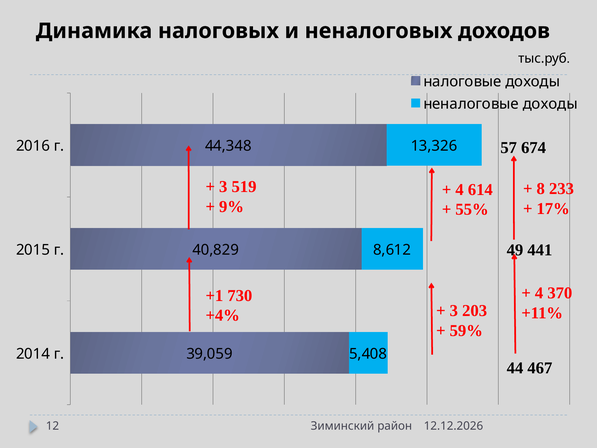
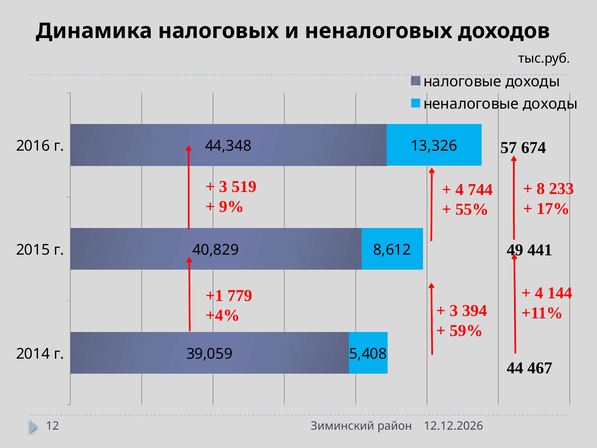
614: 614 -> 744 (480, 189)
370: 370 -> 144 (560, 293)
730: 730 -> 779 (240, 295)
203: 203 -> 394 (475, 311)
